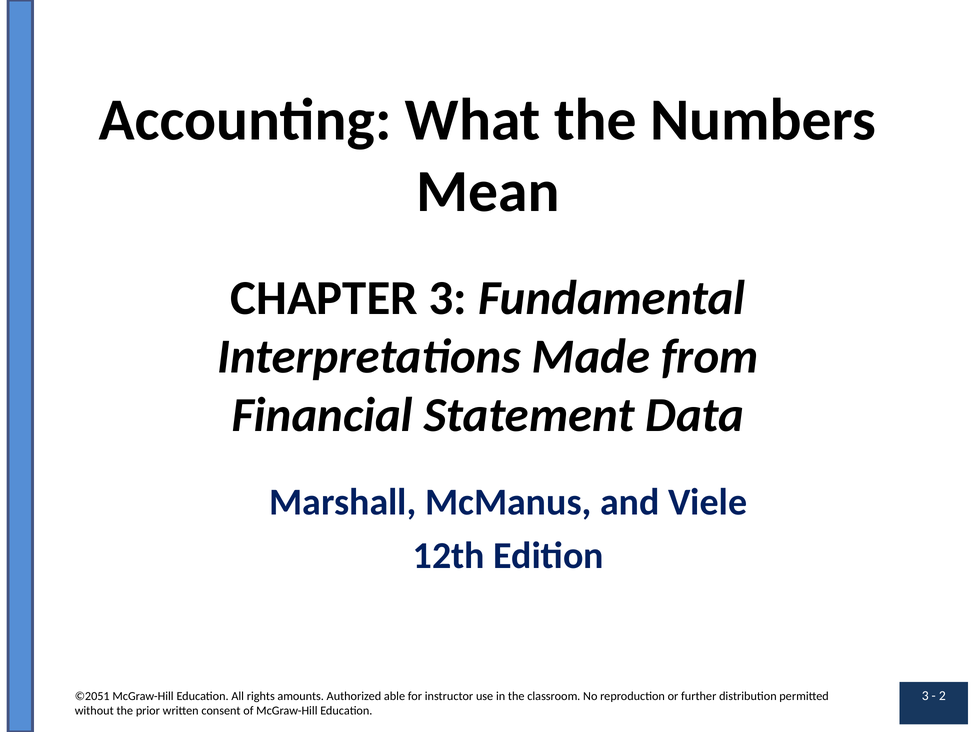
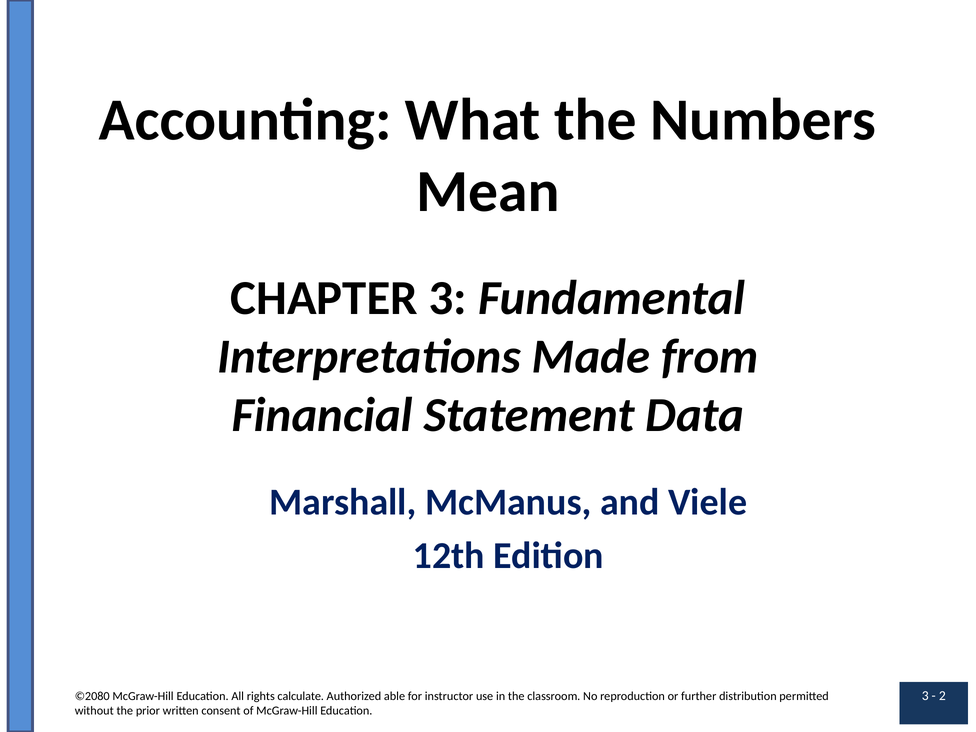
©2051: ©2051 -> ©2080 (92, 696)
amounts: amounts -> calculate (301, 696)
